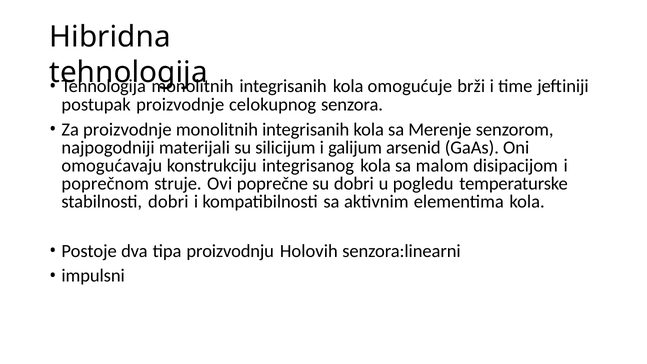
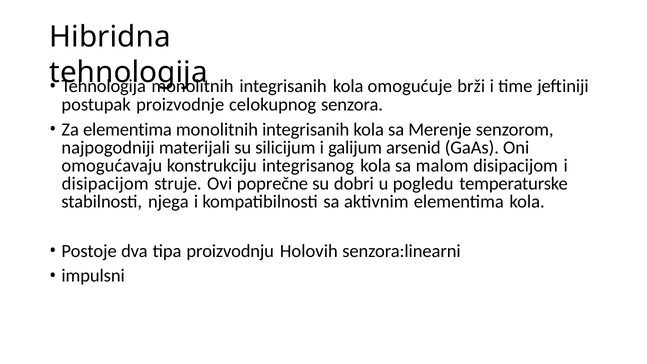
Za proizvodnje: proizvodnje -> elementima (127, 129)
poprečnom: poprečnom -> disipacijom (105, 183)
stabilnosti dobri: dobri -> njega (168, 201)
